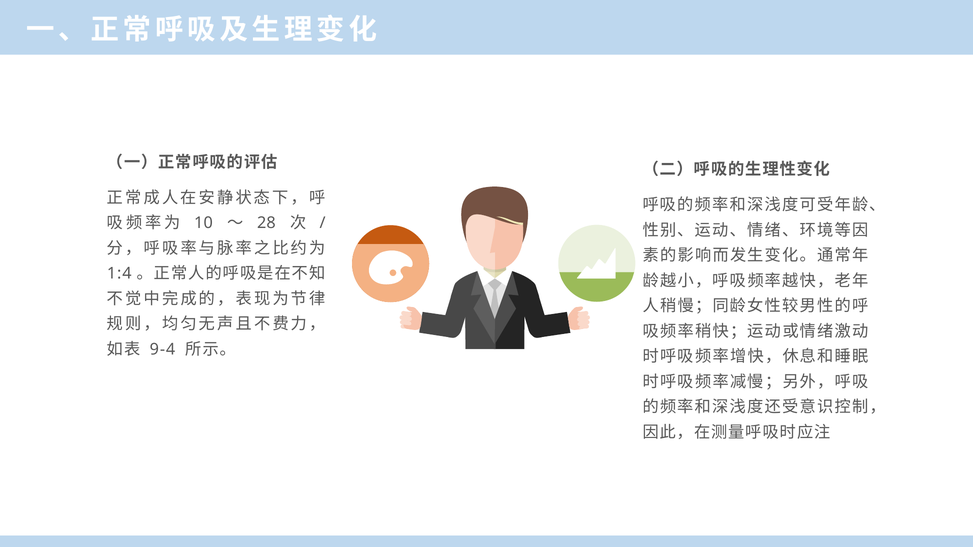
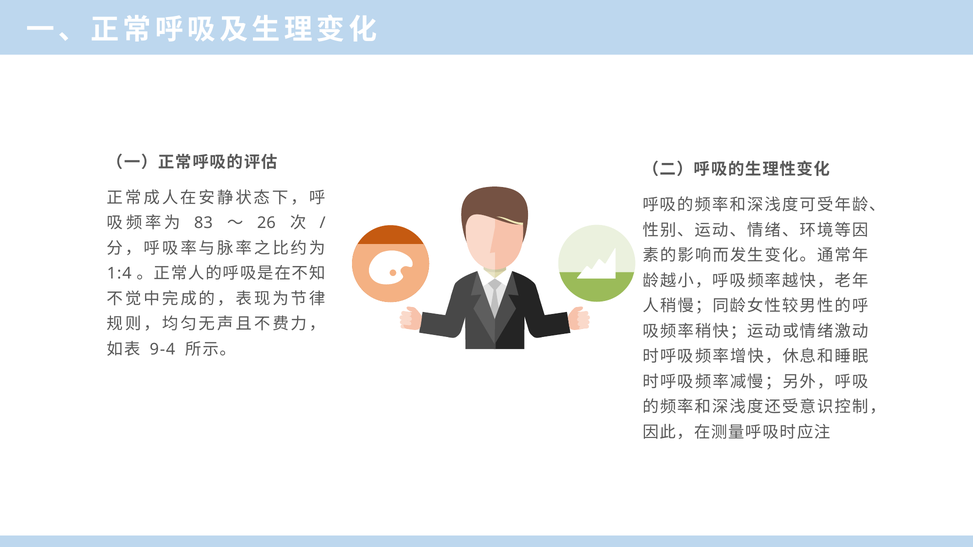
10: 10 -> 83 (203, 223)
28: 28 -> 26 (266, 223)
